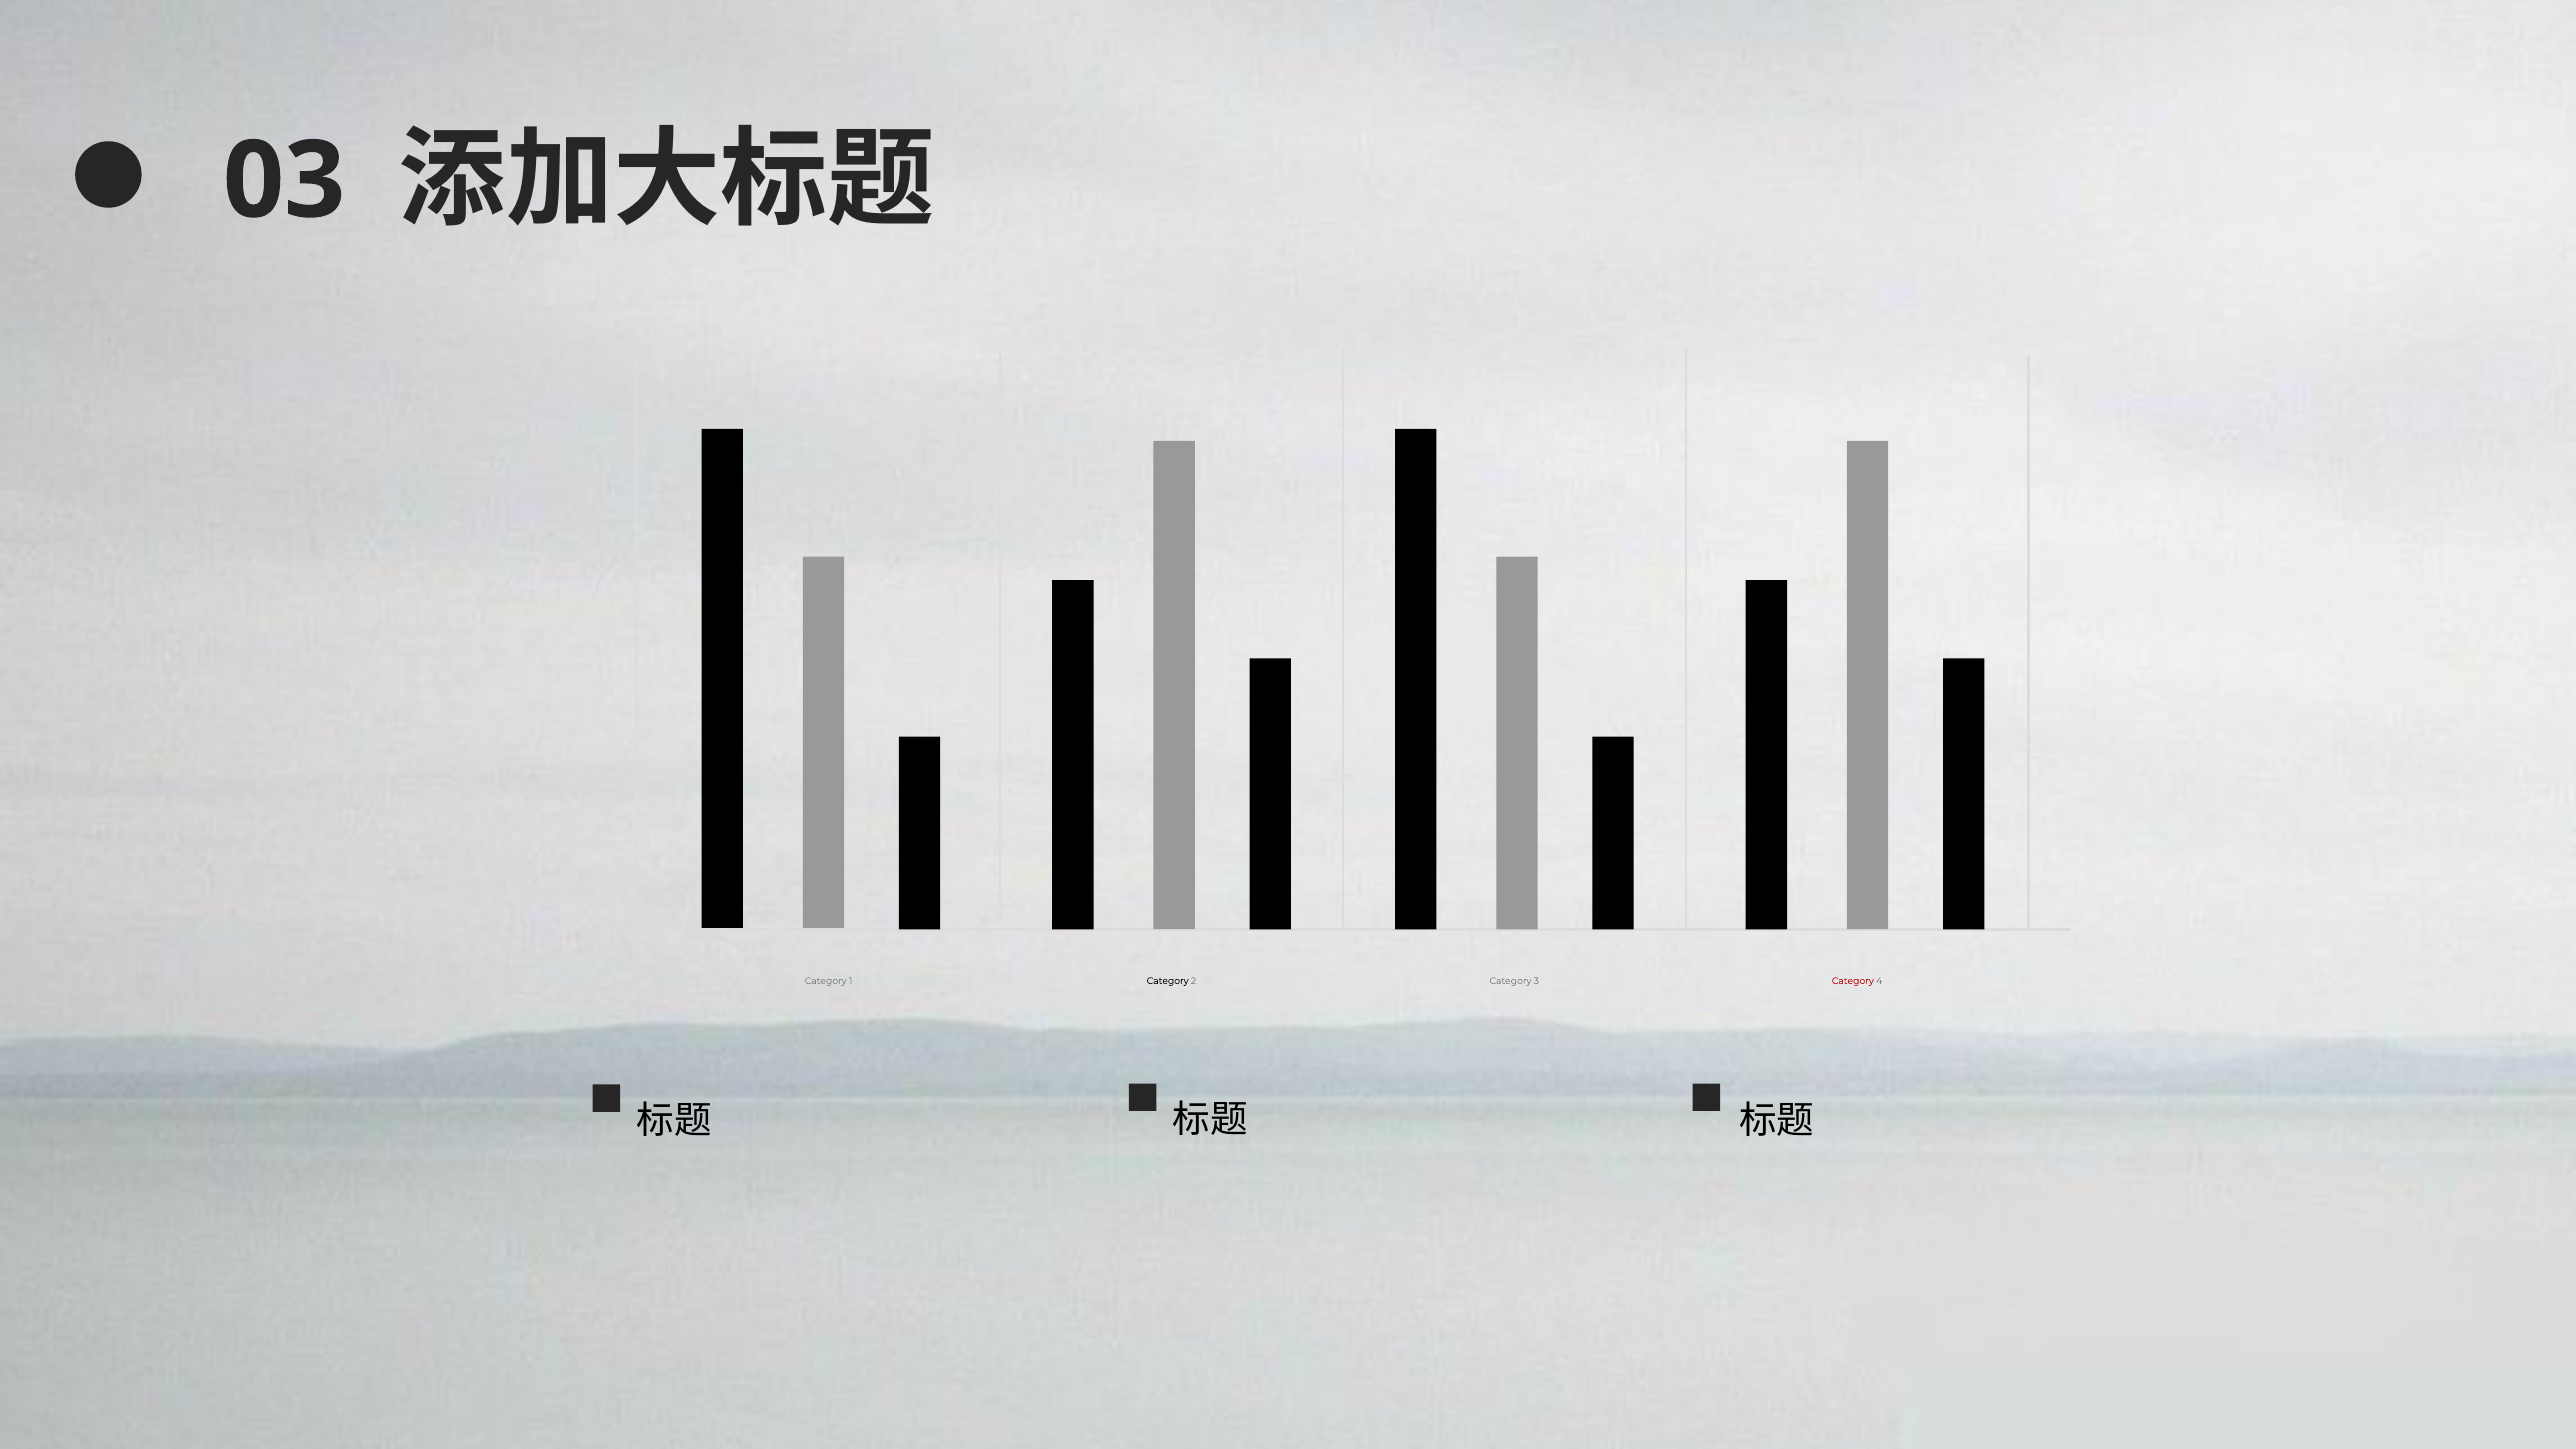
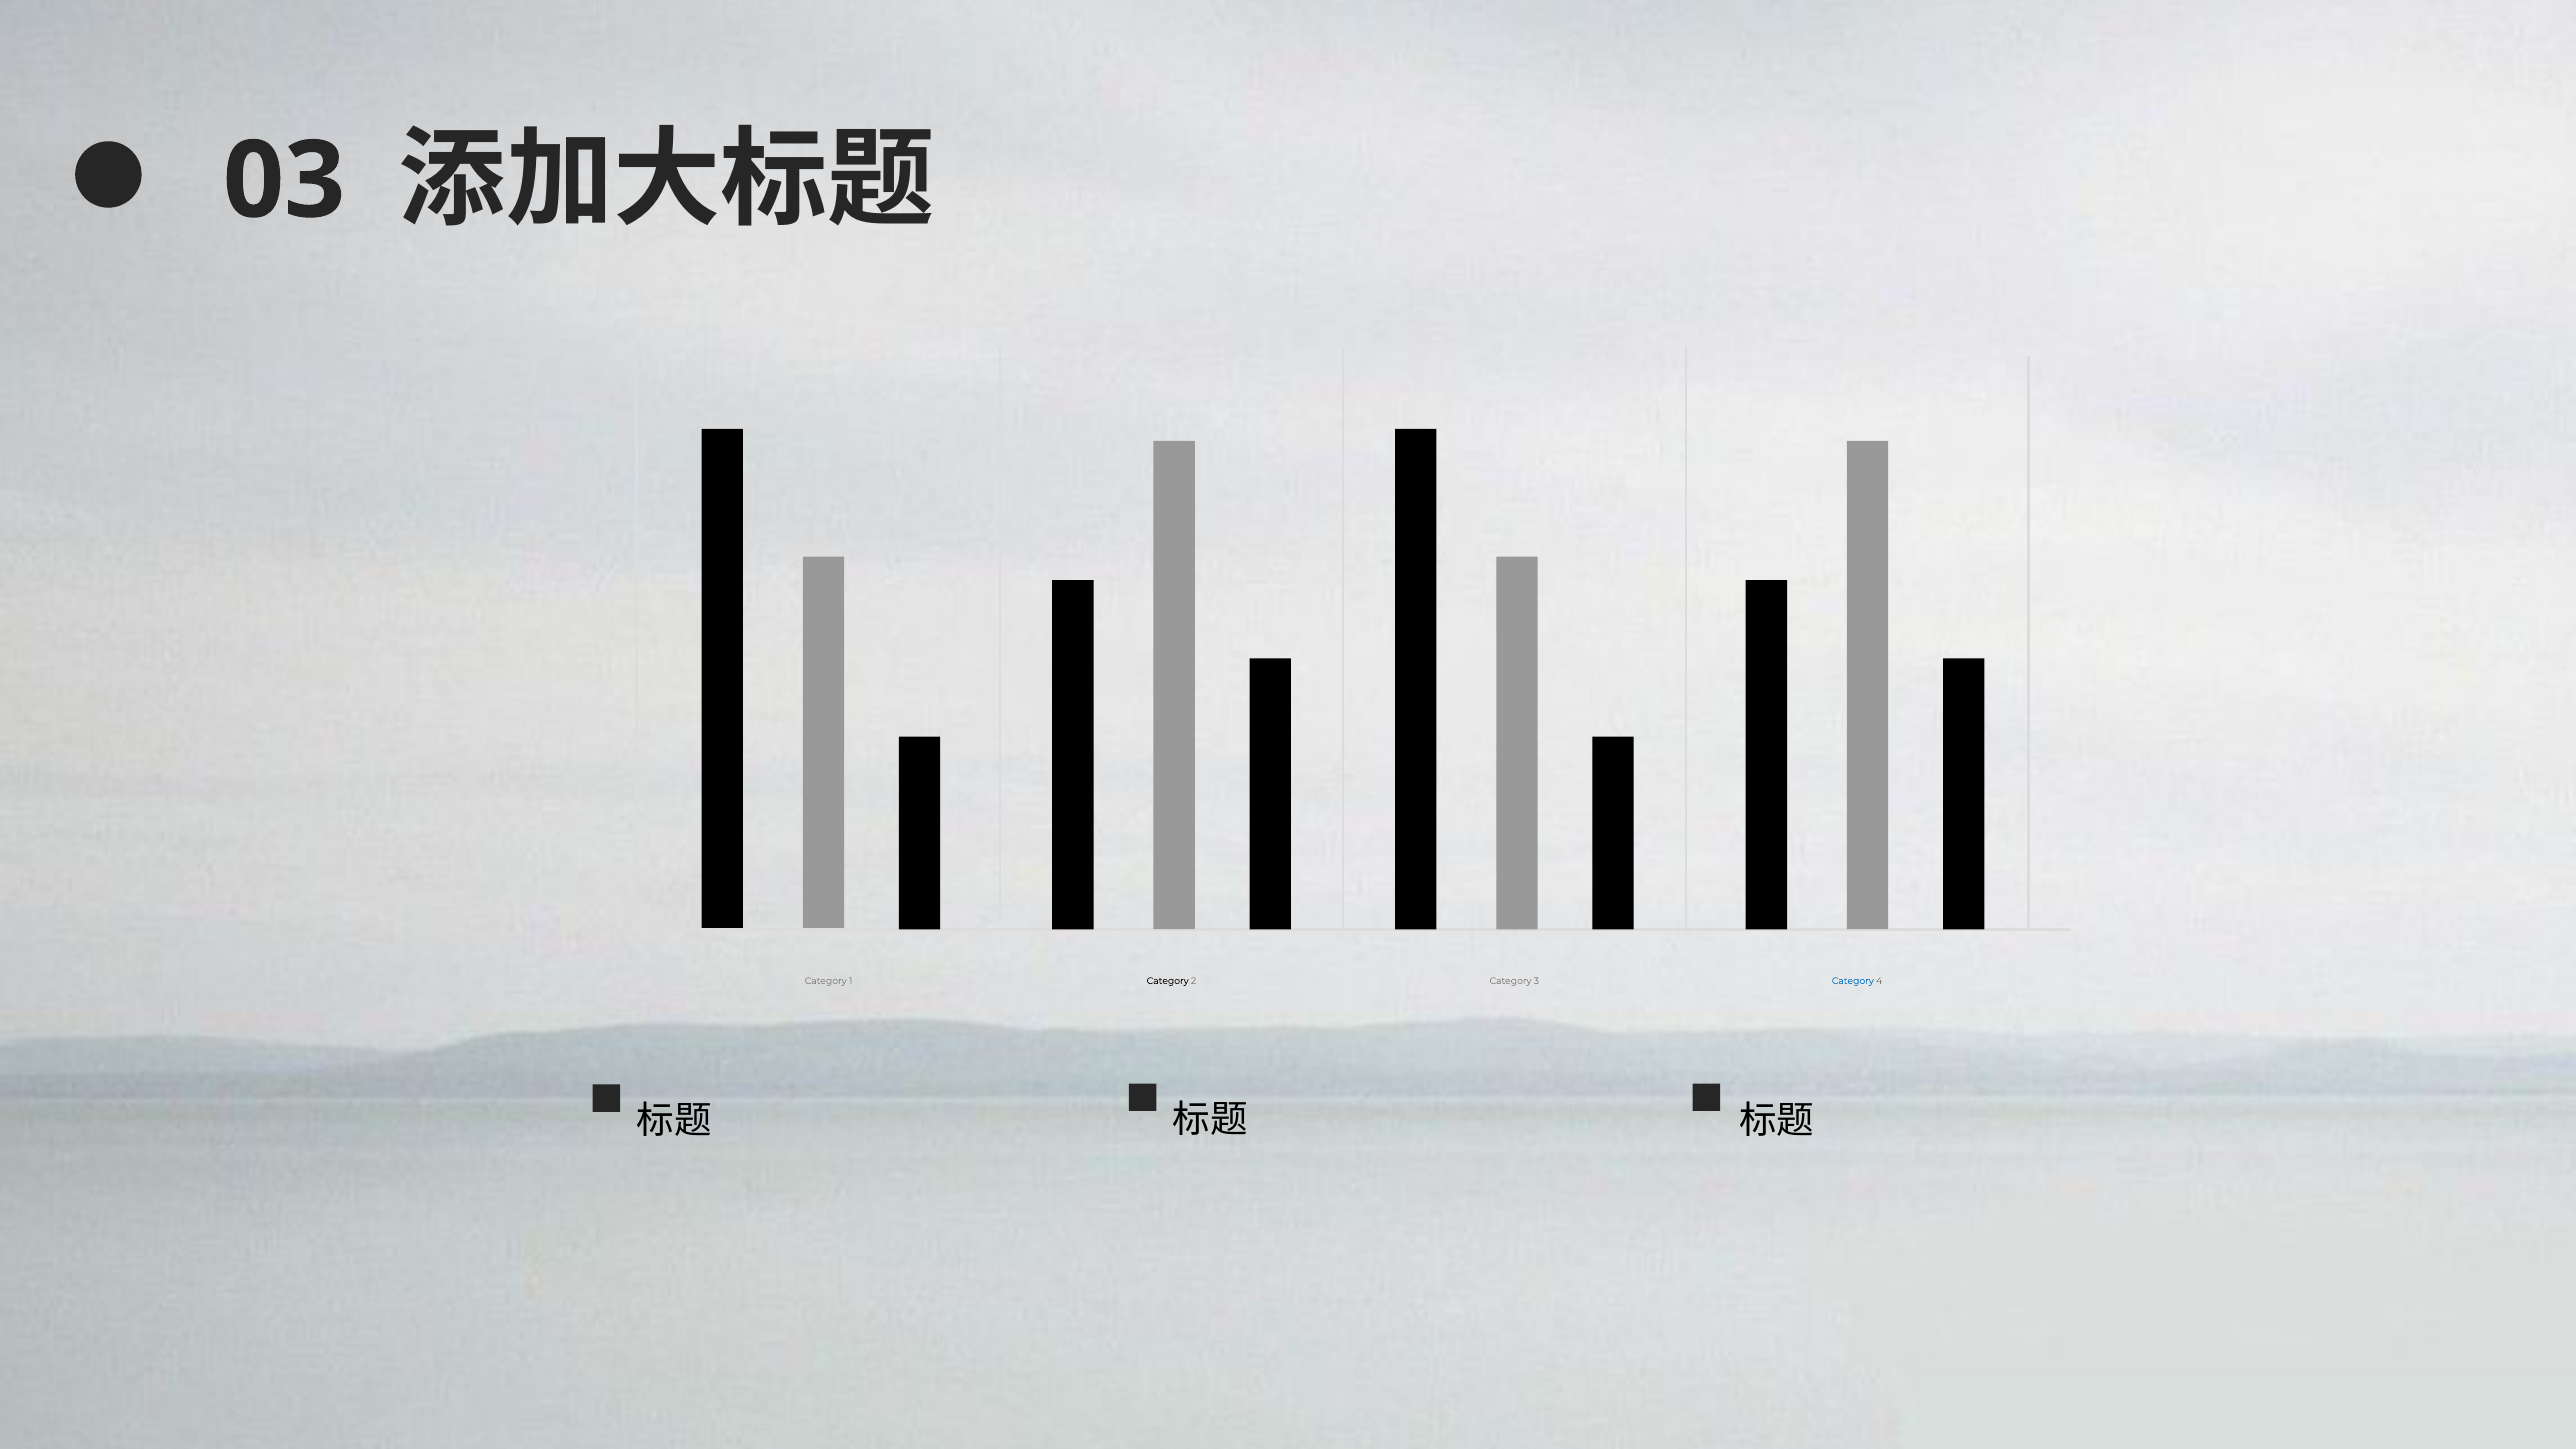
Category colour: red -> blue (1853, 981)
